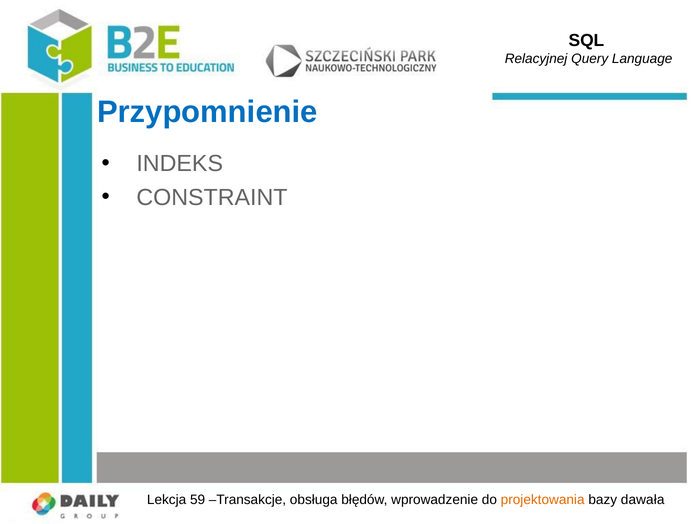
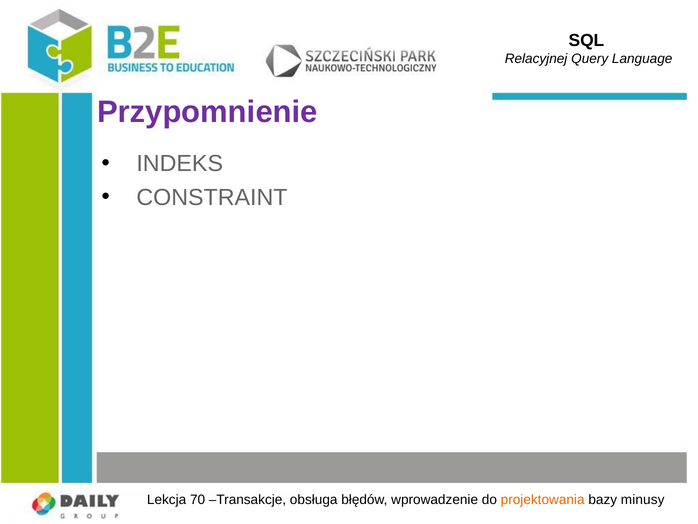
Przypomnienie colour: blue -> purple (207, 112)
59: 59 -> 70 (198, 499)
dawała: dawała -> minusy (643, 499)
